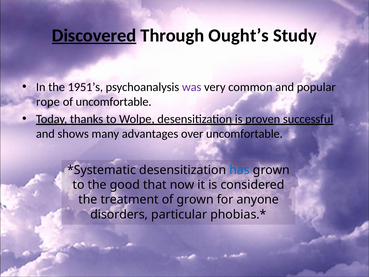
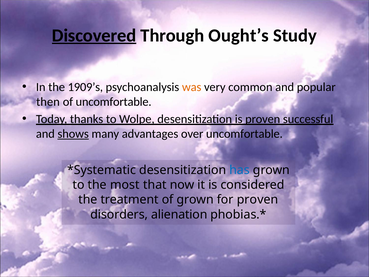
1951’s: 1951’s -> 1909’s (85, 87)
was colour: purple -> orange (192, 87)
rope: rope -> then (48, 102)
shows underline: none -> present (73, 134)
good: good -> most (125, 185)
for anyone: anyone -> proven (258, 199)
particular: particular -> alienation (179, 214)
